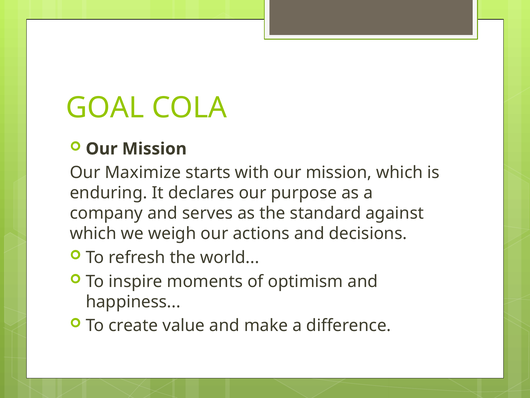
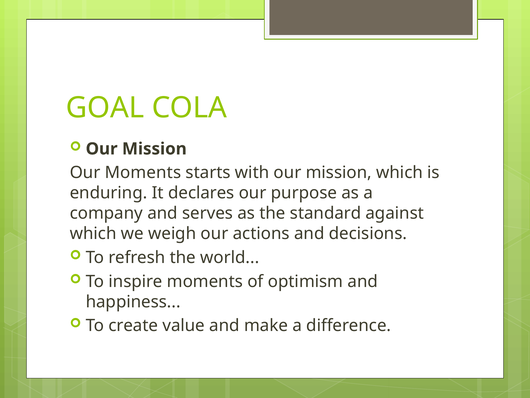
Our Maximize: Maximize -> Moments (143, 173)
